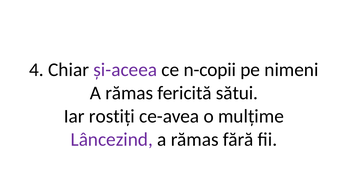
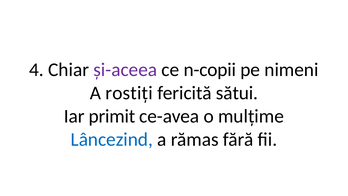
rămas: rămas -> rostiți (129, 93)
rostiți: rostiți -> primit (112, 116)
Lâncezind colour: purple -> blue (112, 139)
